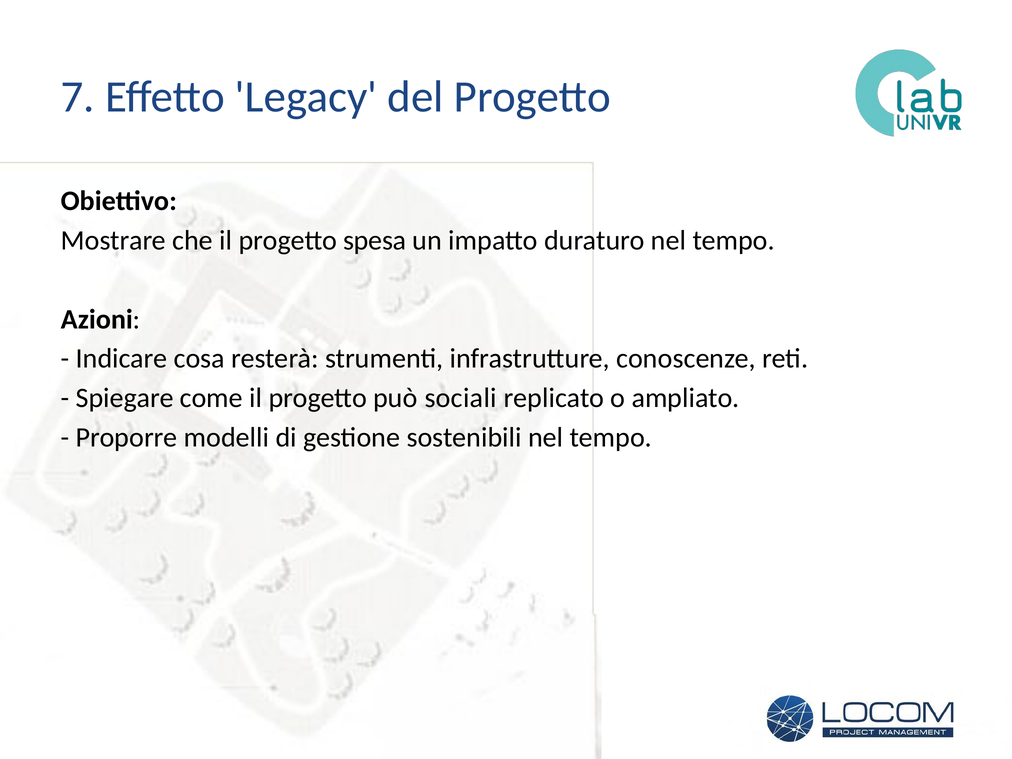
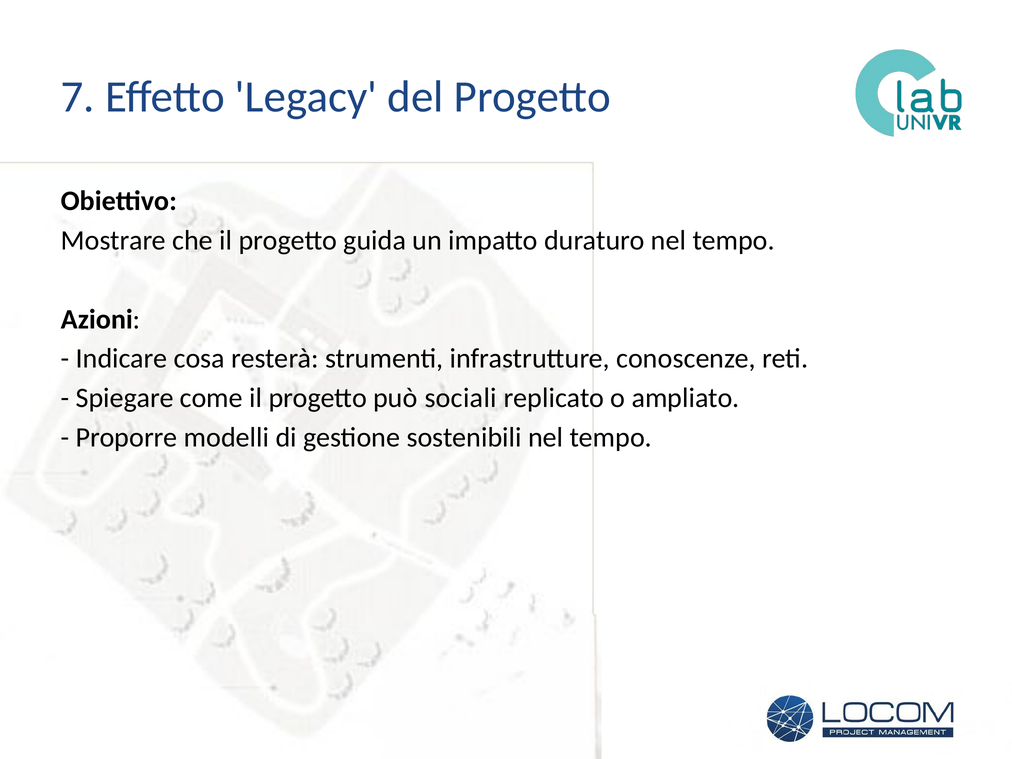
spesa: spesa -> guida (375, 240)
